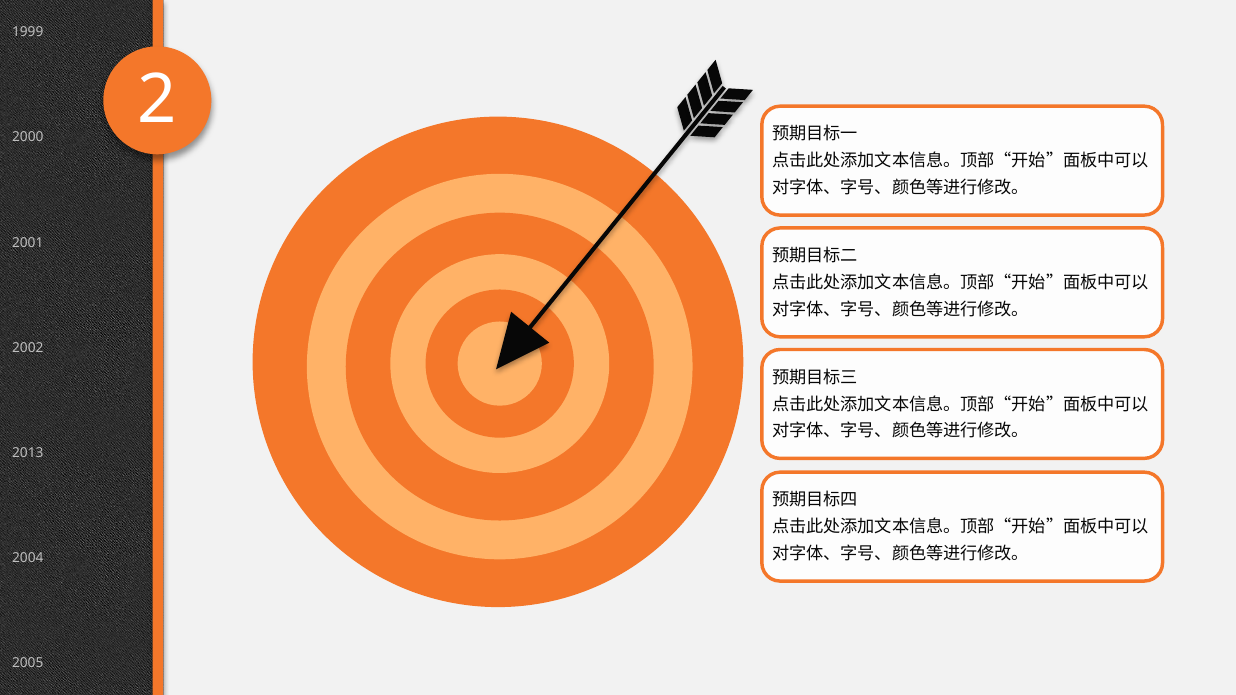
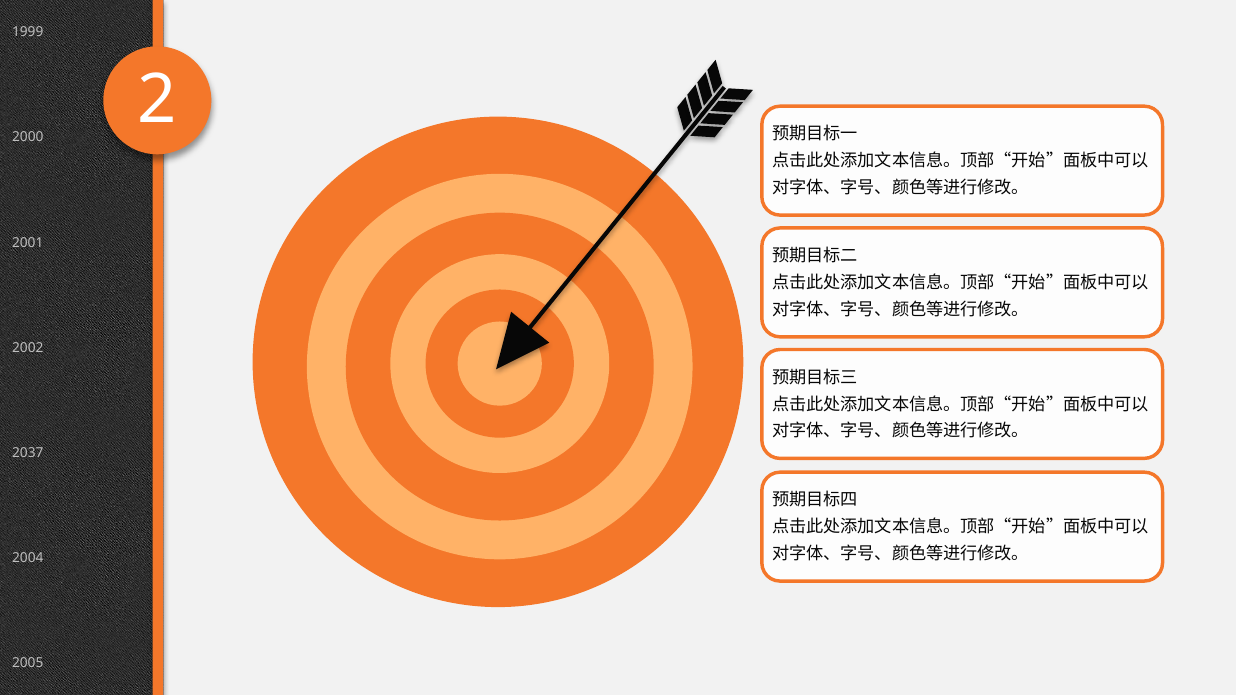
2013: 2013 -> 2037 (28, 453)
